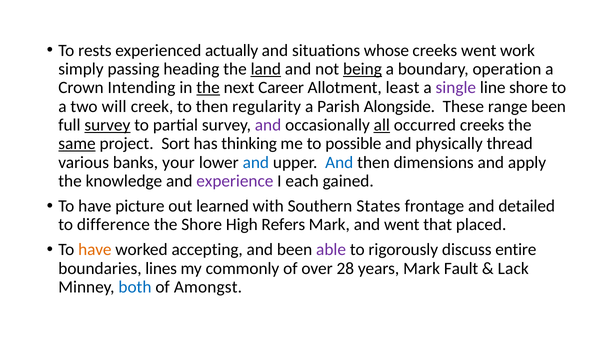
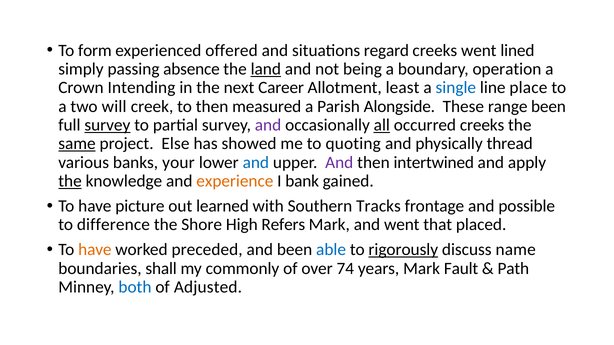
rests: rests -> form (95, 50)
actually: actually -> offered (232, 50)
whose: whose -> regard (386, 50)
work: work -> lined (517, 50)
heading: heading -> absence (191, 69)
being underline: present -> none (362, 69)
the underline: present -> none (208, 88)
single colour: purple -> blue (456, 88)
line shore: shore -> place (528, 88)
regularity: regularity -> measured (267, 106)
Sort: Sort -> Else (175, 144)
thinking: thinking -> showed (249, 144)
possible: possible -> quoting (353, 144)
And colour: blue -> purple (339, 162)
dimensions: dimensions -> intertwined (434, 162)
the underline: none -> present (70, 181)
experience colour: purple -> orange (235, 181)
each: each -> bank (302, 181)
States: States -> Tracks (378, 206)
detailed: detailed -> possible (527, 206)
accepting: accepting -> preceded (207, 250)
able colour: purple -> blue (331, 250)
rigorously underline: none -> present (403, 250)
entire: entire -> name (516, 250)
lines: lines -> shall (161, 269)
28: 28 -> 74 (345, 269)
Lack: Lack -> Path (513, 269)
Amongst: Amongst -> Adjusted (208, 287)
